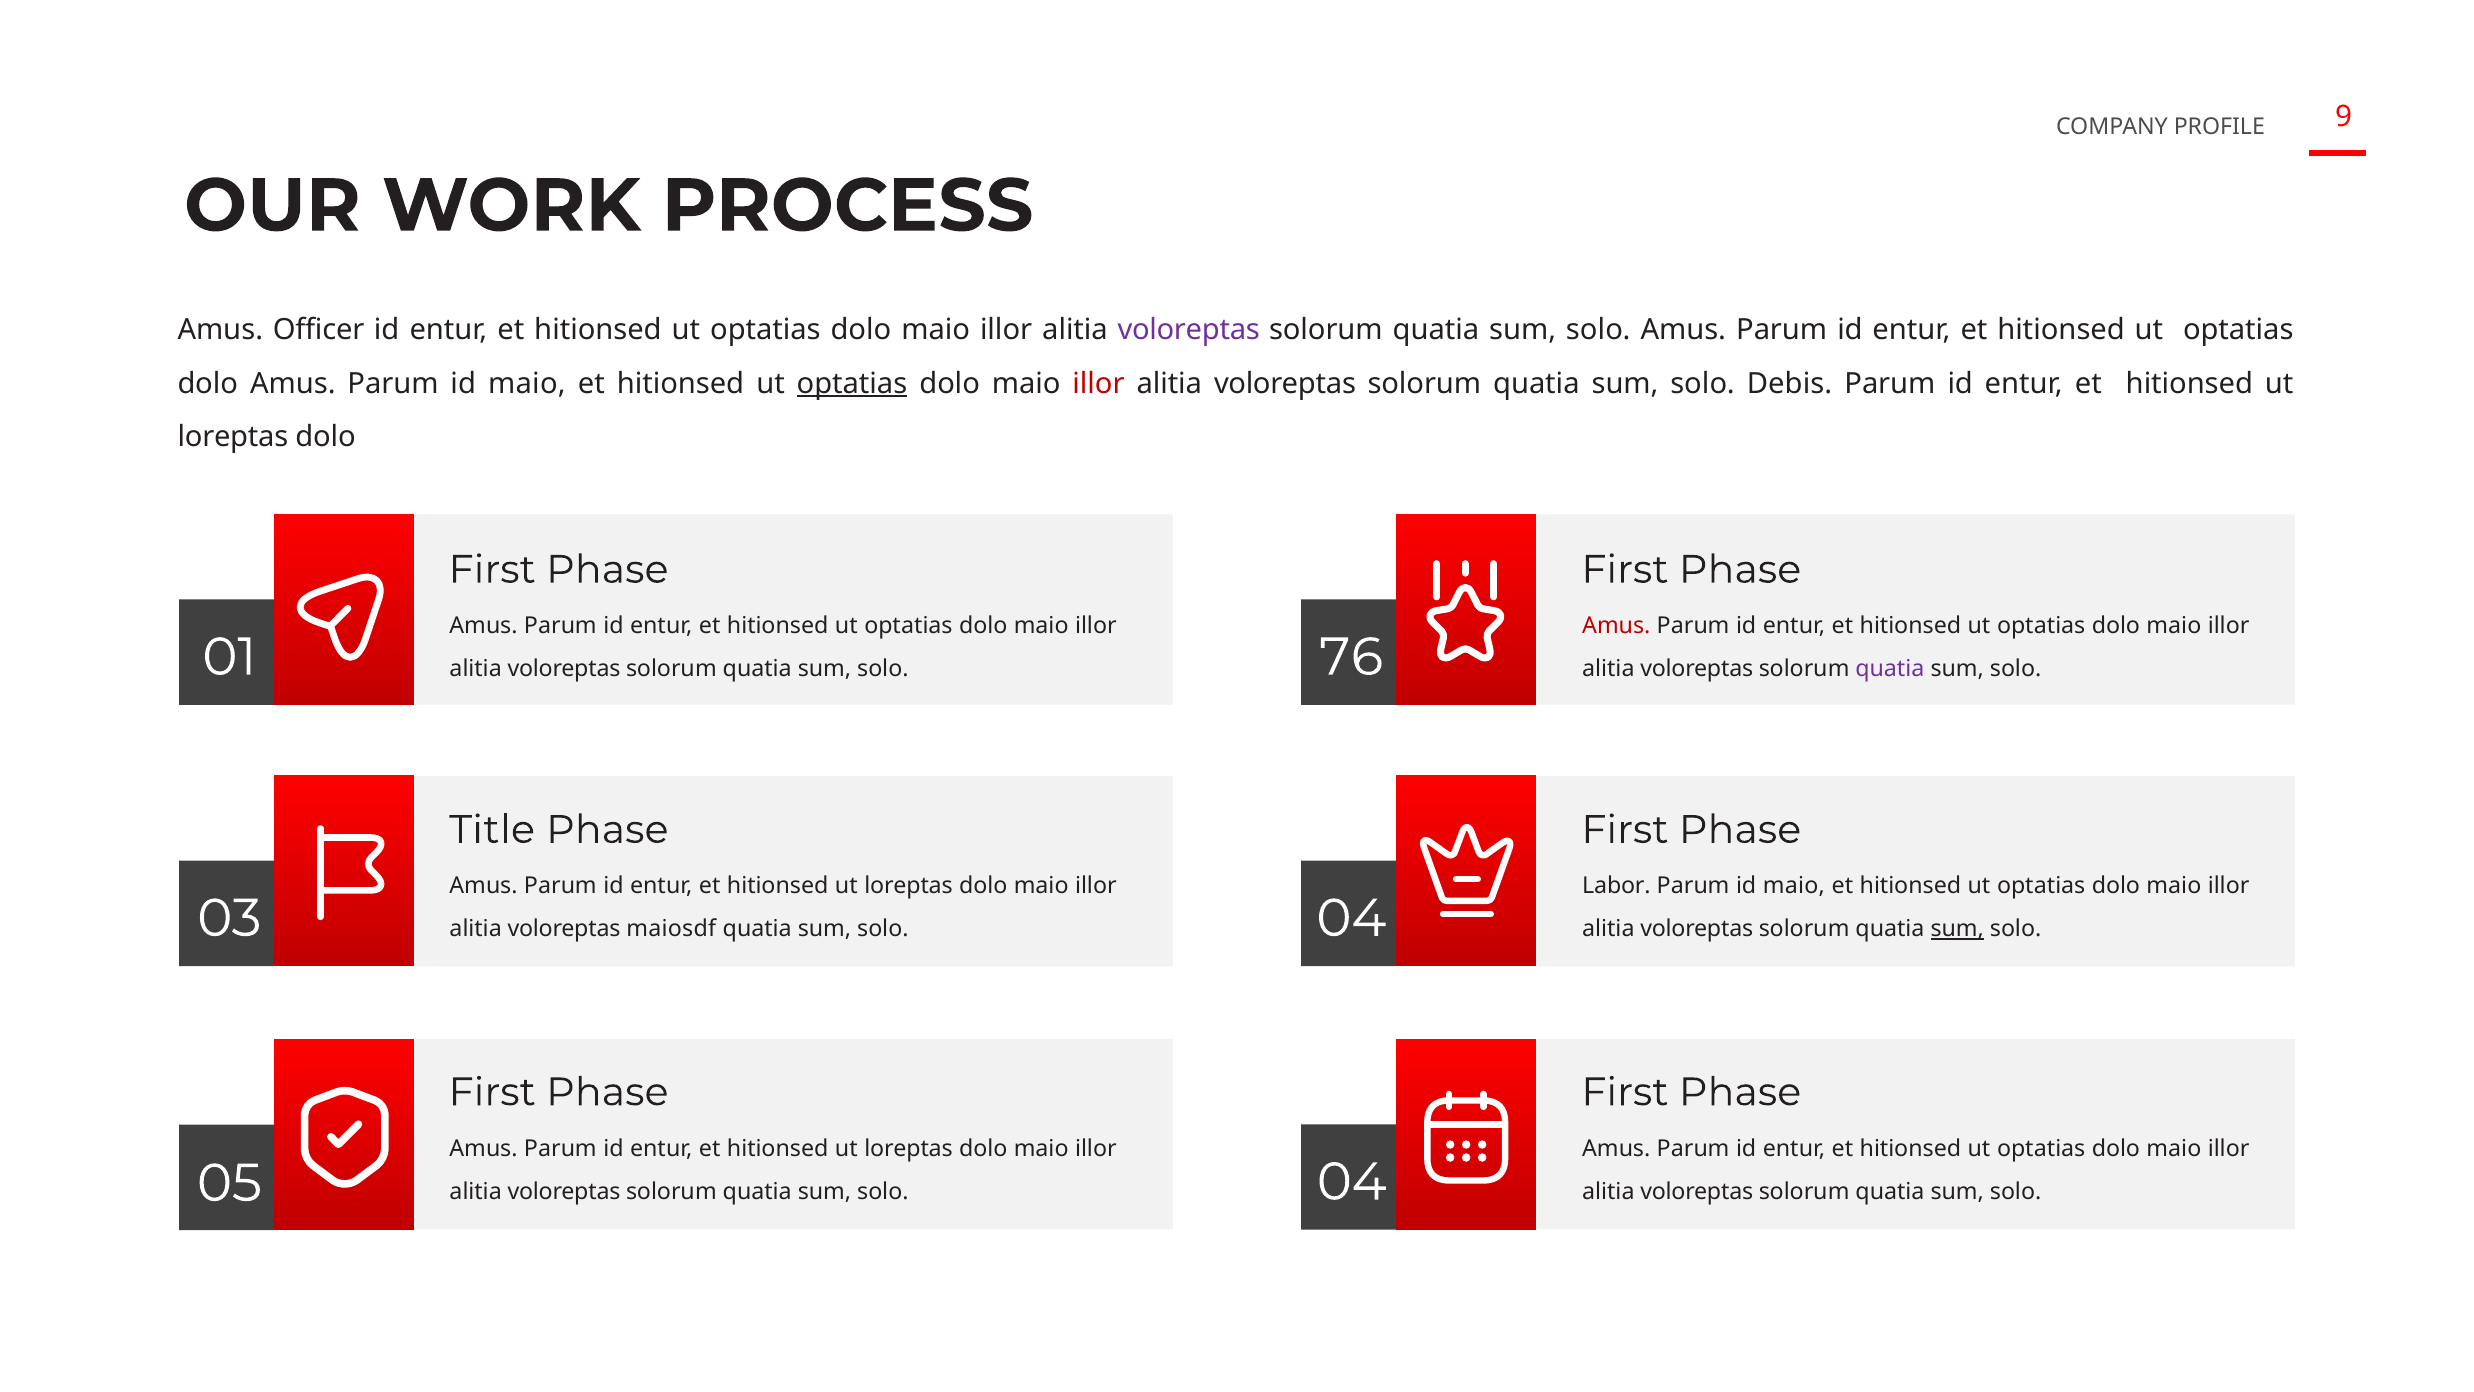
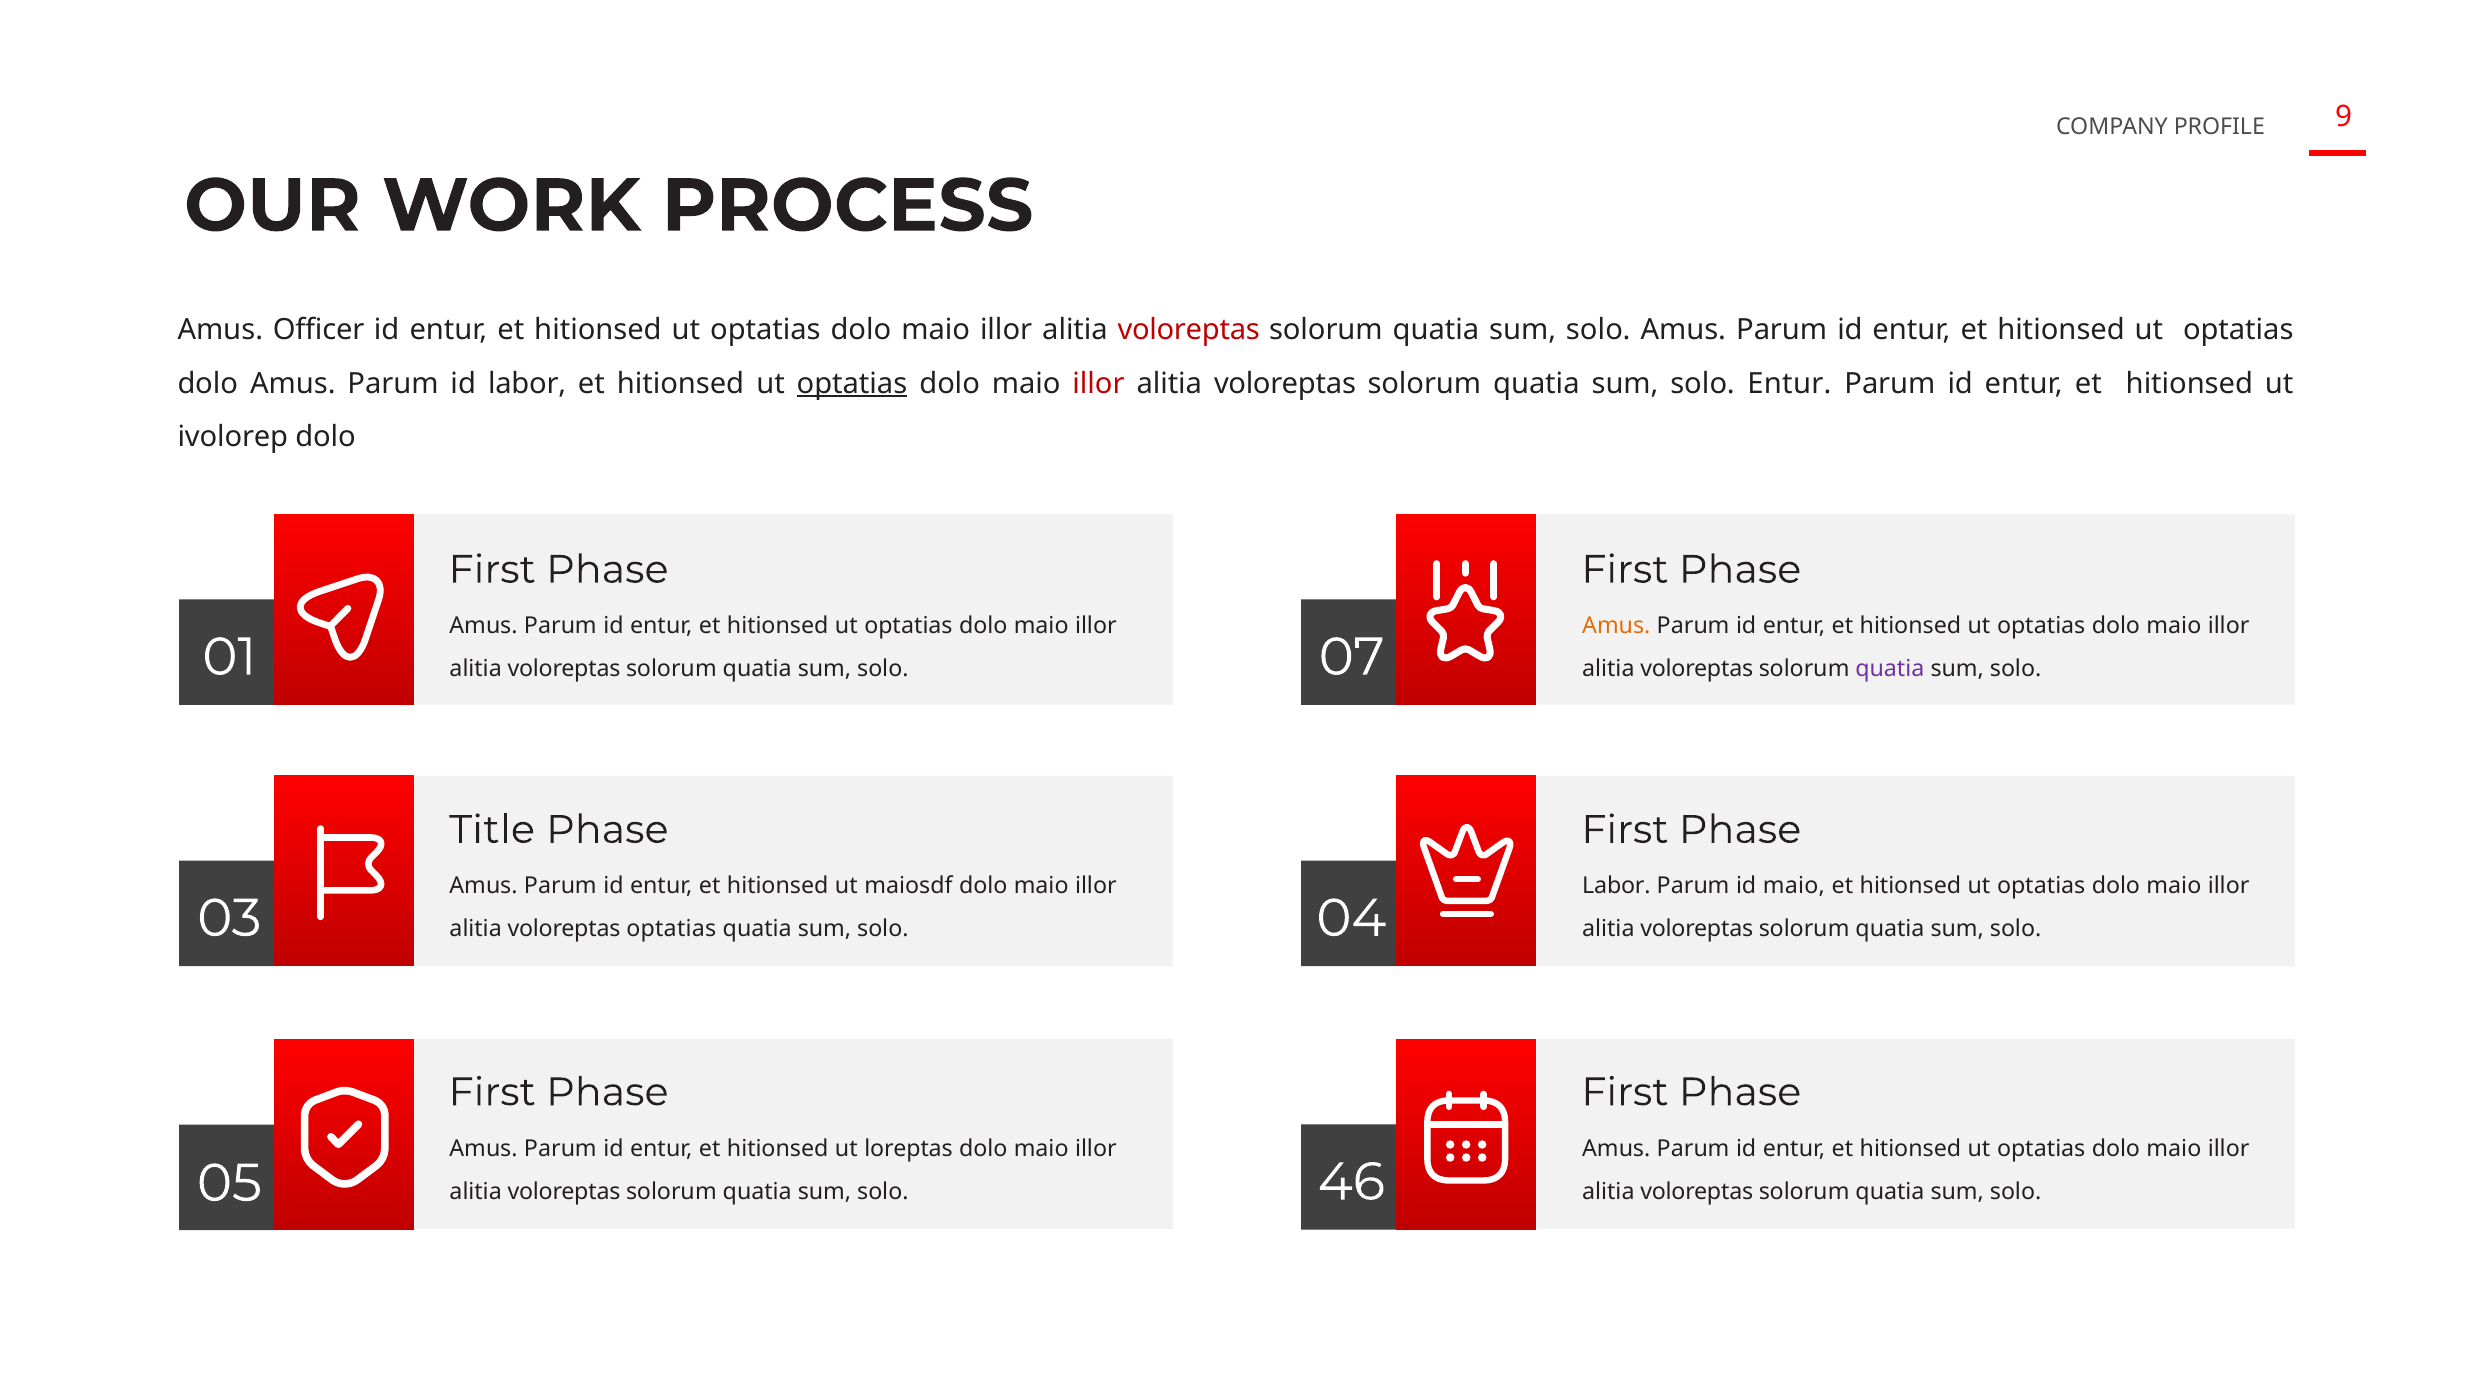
voloreptas colour: purple -> red (1189, 330)
Amus Parum id maio: maio -> labor (527, 383)
solo Debis: Debis -> Entur (1789, 383)
loreptas: loreptas -> ivolorep (233, 437)
Amus colour: red -> orange (1616, 626)
76: 76 -> 07 (1352, 657)
loreptas: loreptas -> maiosdf (908, 886)
voloreptas maiosdf: maiosdf -> optatias (671, 929)
sum underline: present -> none (1957, 929)
05 04: 04 -> 46 (1351, 1182)
